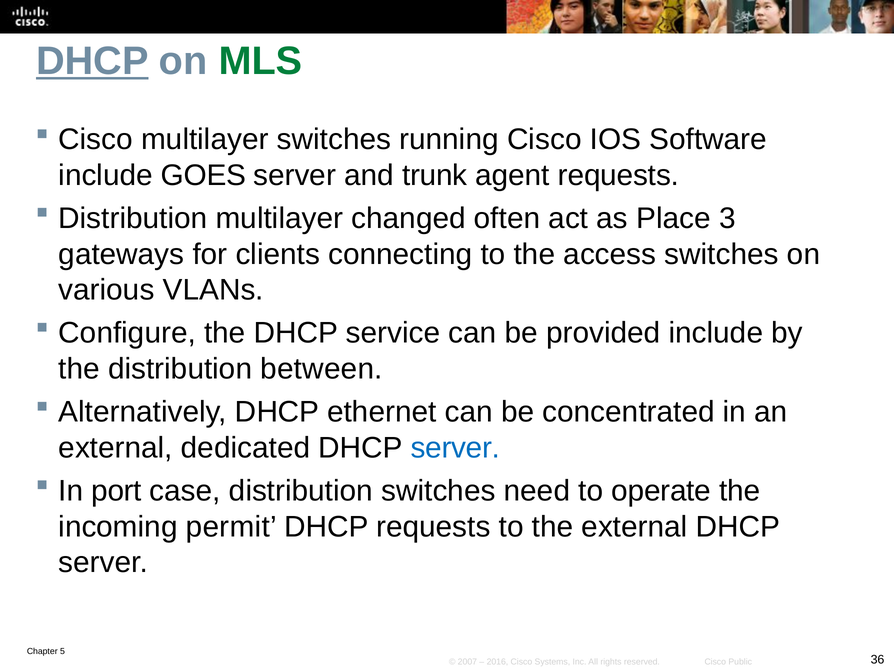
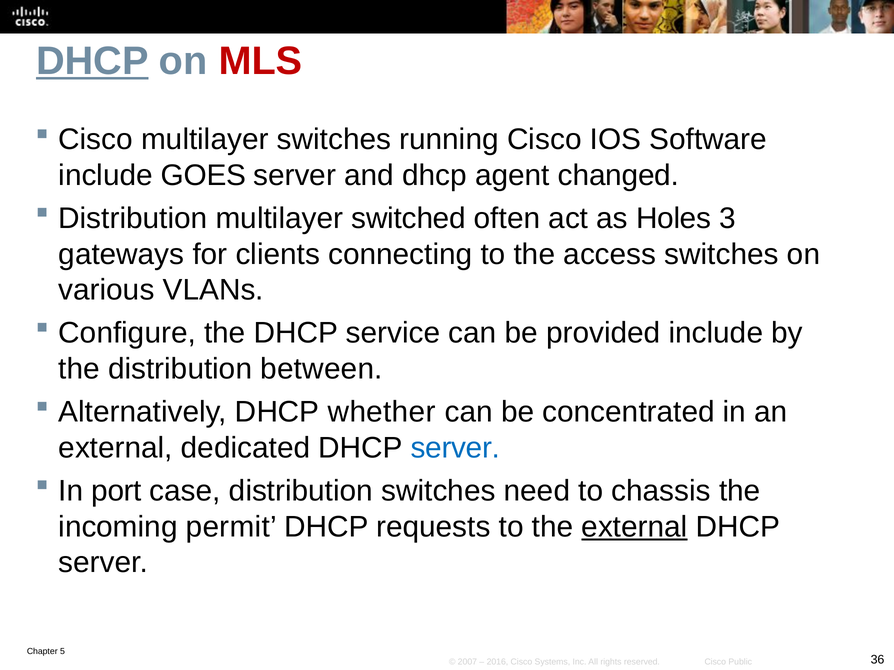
MLS colour: green -> red (260, 61)
and trunk: trunk -> dhcp (435, 175)
agent requests: requests -> changed (619, 175)
changed: changed -> switched (409, 219)
Place: Place -> Holes (674, 219)
ethernet: ethernet -> whether (382, 412)
operate: operate -> chassis (661, 491)
external underline: none -> present (634, 527)
